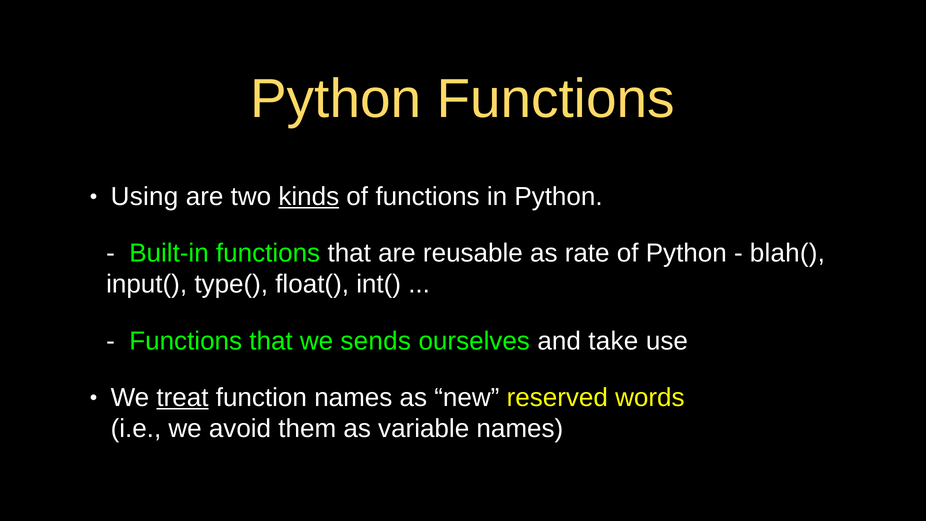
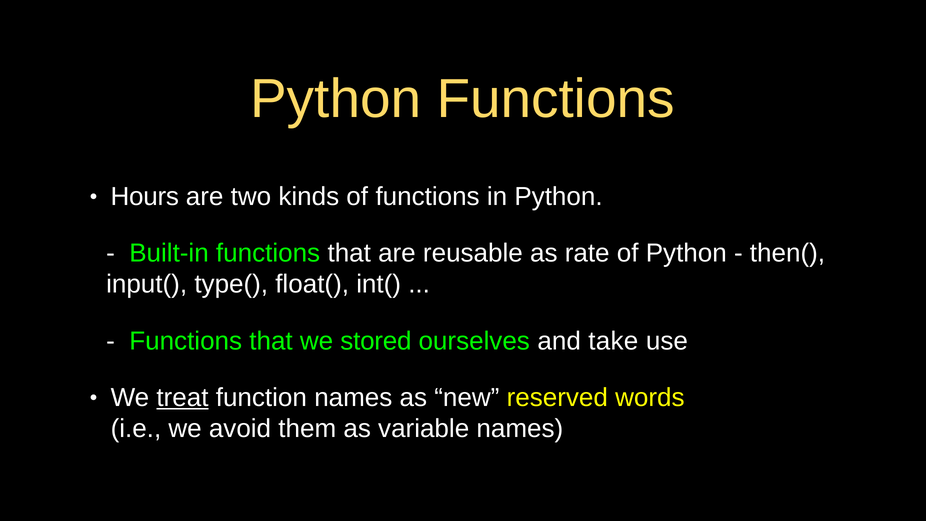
Using: Using -> Hours (145, 196)
kinds underline: present -> none (309, 196)
blah(: blah( -> then( (787, 253)
sends: sends -> stored (376, 341)
